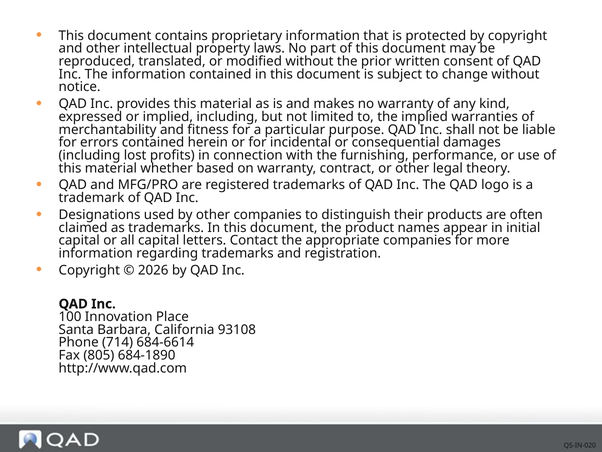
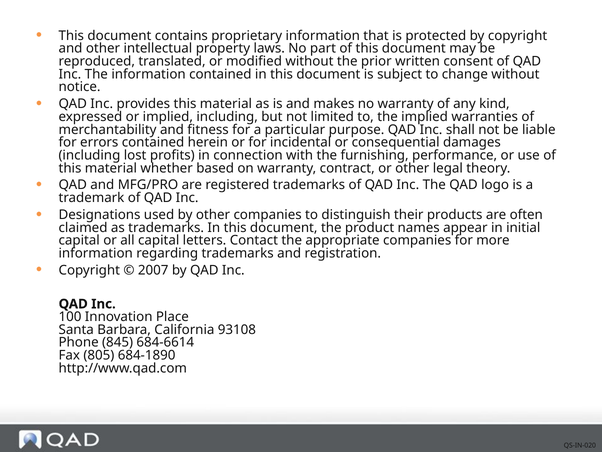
2026: 2026 -> 2007 (153, 270)
714: 714 -> 845 (118, 342)
